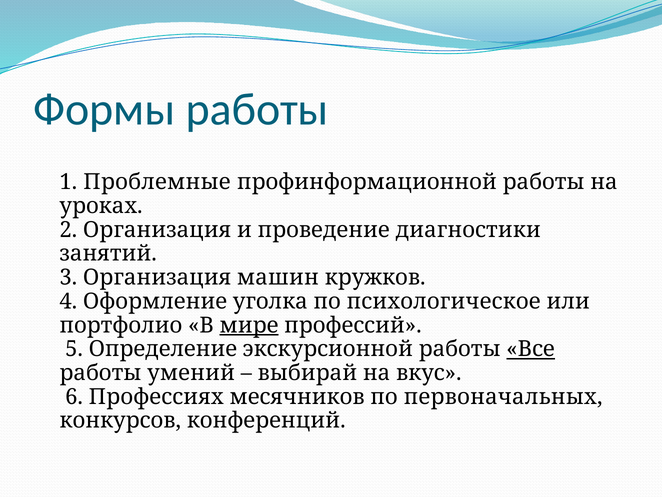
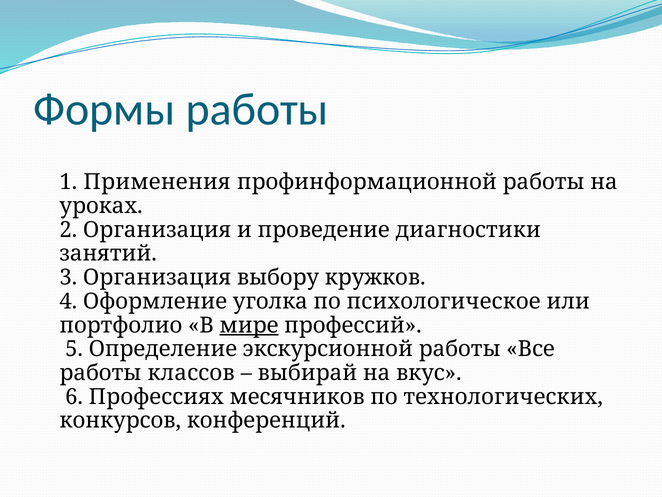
Проблемные: Проблемные -> Применения (157, 182)
машин: машин -> выбору (278, 277)
Все underline: present -> none (531, 349)
умений: умений -> классов (191, 373)
первоначальных: первоначальных -> технологических (503, 396)
